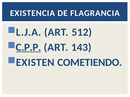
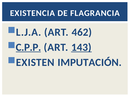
512: 512 -> 462 (82, 32)
143 underline: none -> present (81, 48)
COMETIENDO: COMETIENDO -> IMPUTACIÓN (90, 63)
